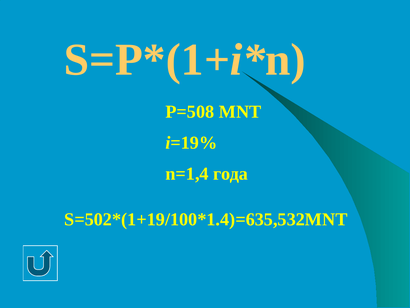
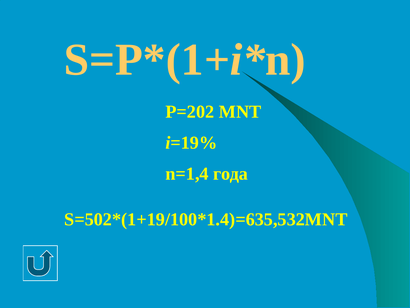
P=508: P=508 -> P=202 (190, 112)
